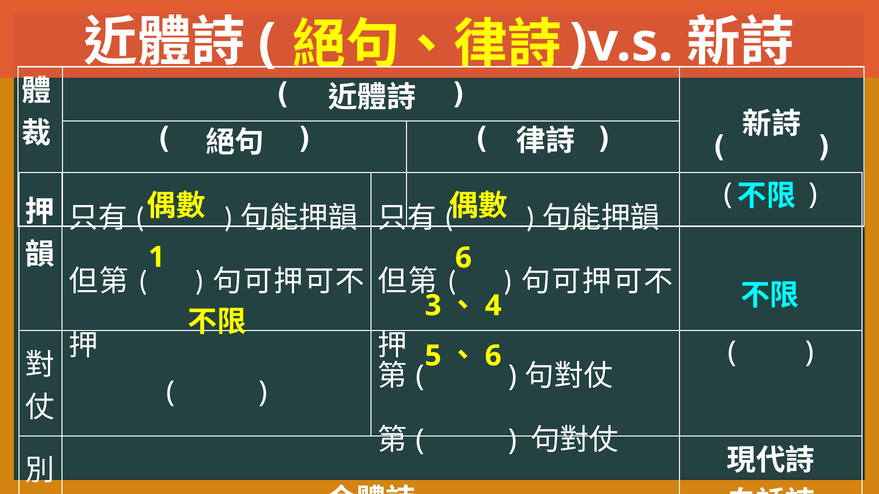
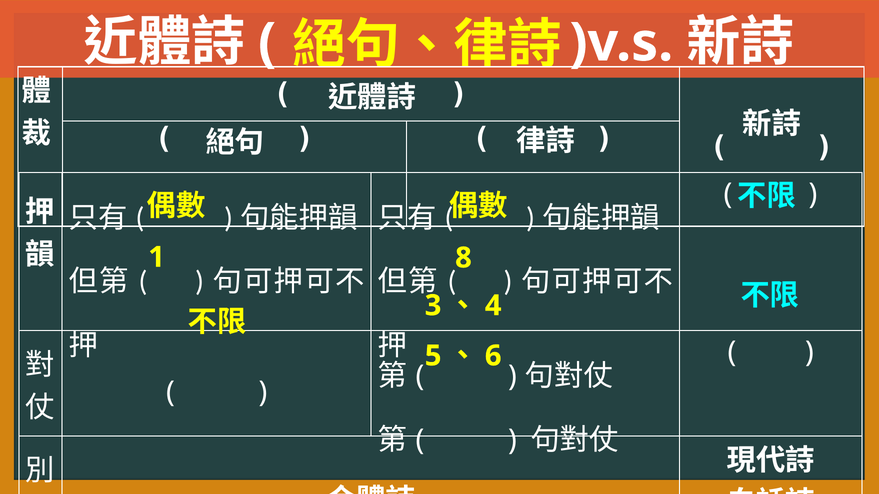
1 6: 6 -> 8 (463, 258)
